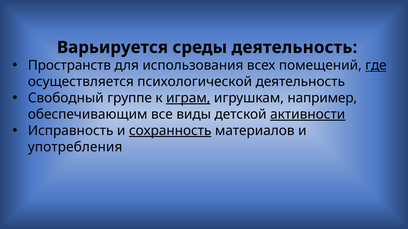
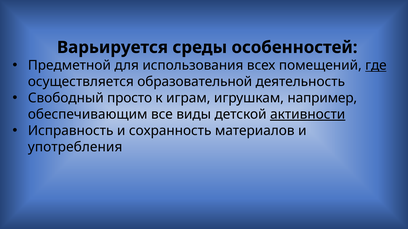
среды деятельность: деятельность -> особенностей (295, 47)
Пространств: Пространств -> Предметной (69, 66)
психологической: психологической -> образовательной (195, 82)
группе: группе -> просто (130, 98)
играм underline: present -> none (188, 98)
сохранность underline: present -> none (170, 131)
